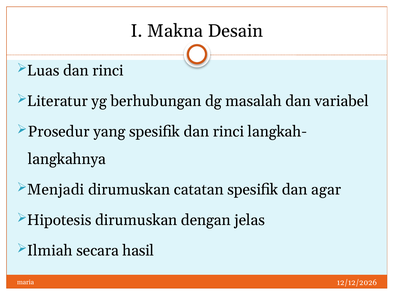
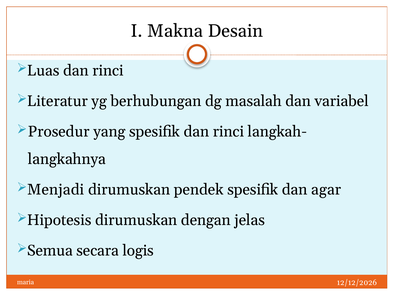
catatan: catatan -> pendek (199, 190)
Ilmiah: Ilmiah -> Semua (50, 251)
hasil: hasil -> logis (138, 251)
